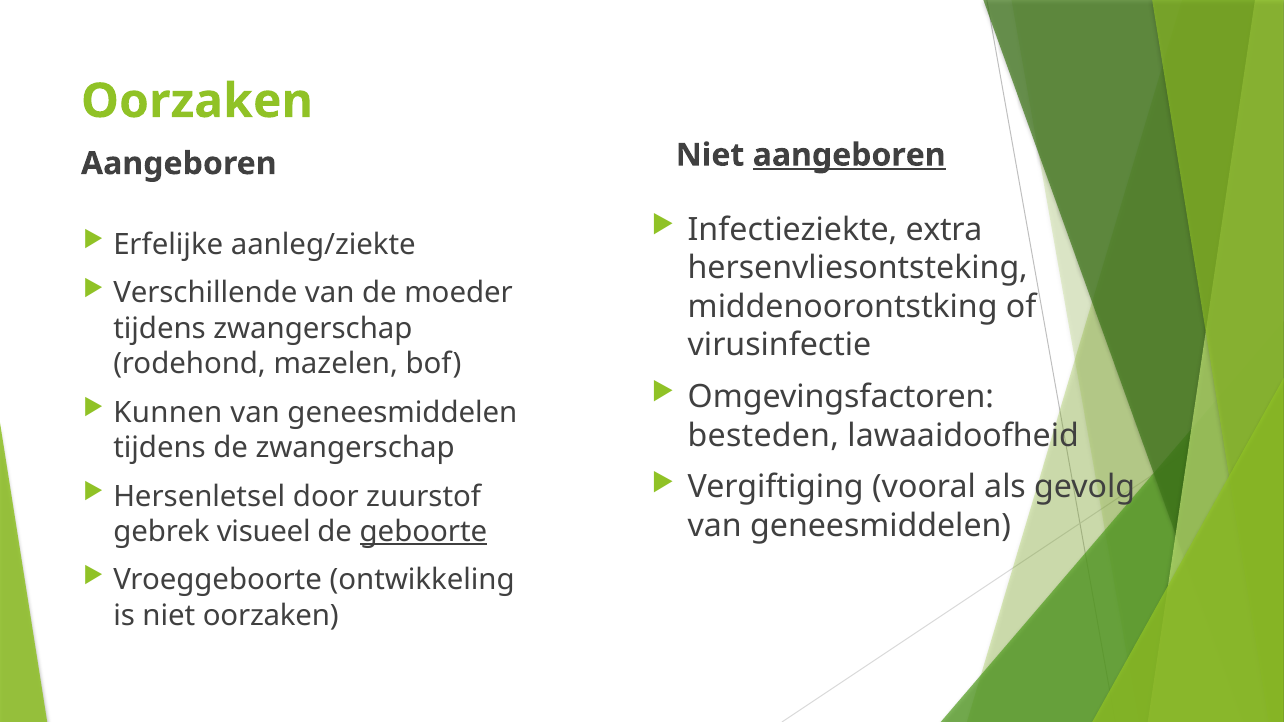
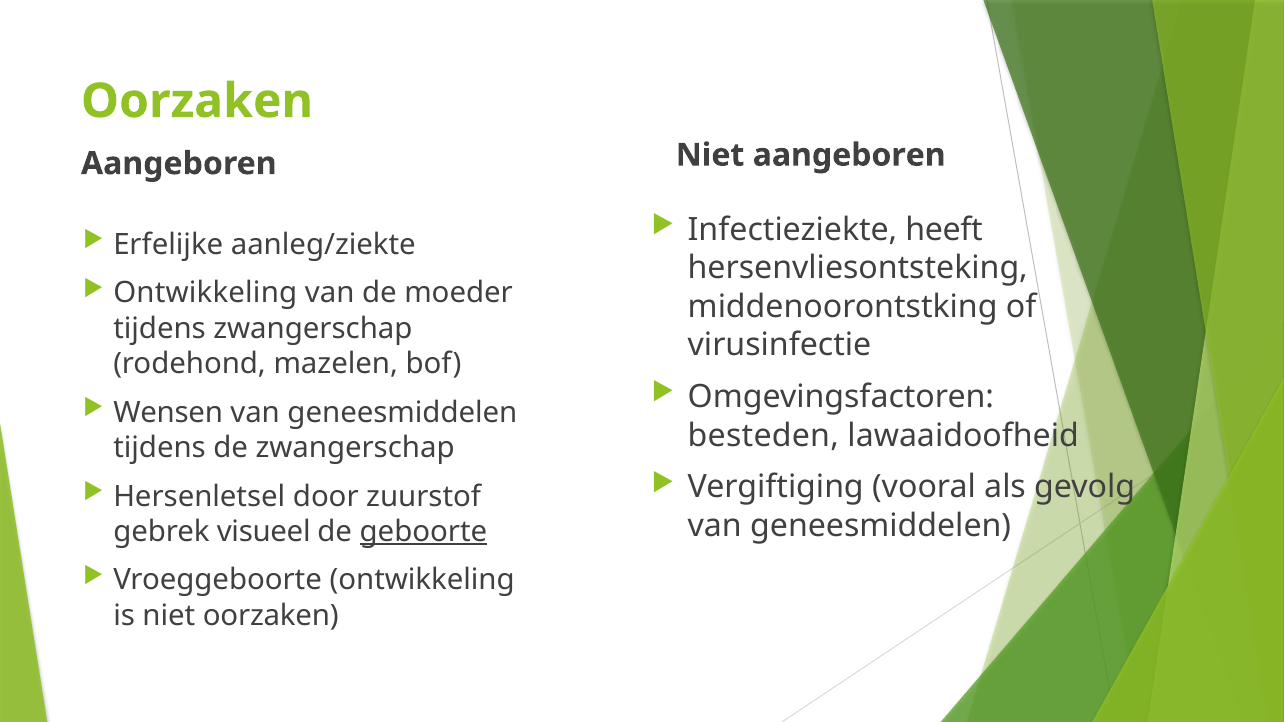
aangeboren underline: present -> none (849, 155)
extra: extra -> heeft (944, 230)
Verschillende: Verschillende -> Ontwikkeling (205, 293)
Kunnen: Kunnen -> Wensen (168, 413)
